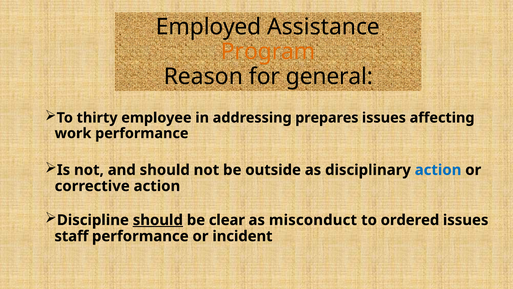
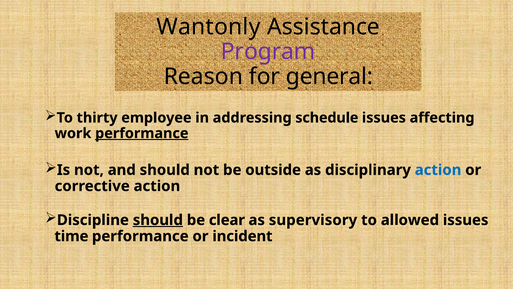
Employed: Employed -> Wantonly (208, 27)
Program colour: orange -> purple (268, 52)
prepares: prepares -> schedule (327, 118)
performance underline: none -> present (142, 133)
misconduct: misconduct -> supervisory (313, 220)
ordered: ordered -> allowed (410, 220)
staff: staff -> time (71, 236)
